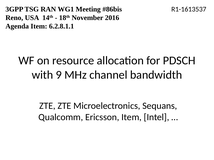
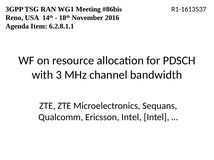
9: 9 -> 3 (59, 75)
Ericsson Item: Item -> Intel (131, 118)
